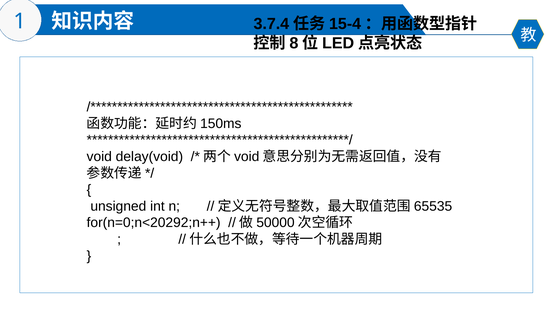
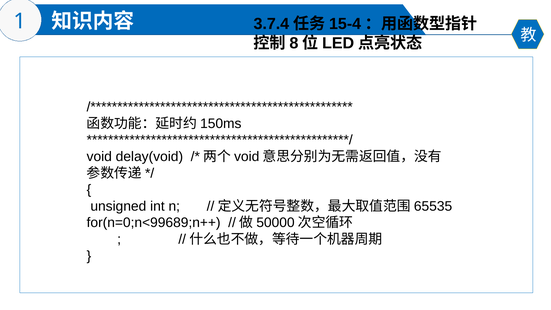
for(n=0;n<20292;n++: for(n=0;n<20292;n++ -> for(n=0;n<99689;n++ (154, 223)
